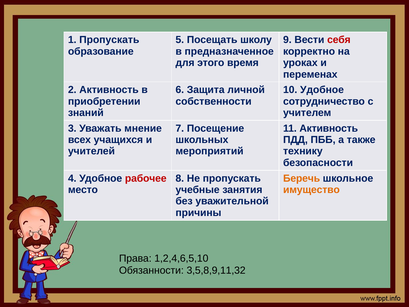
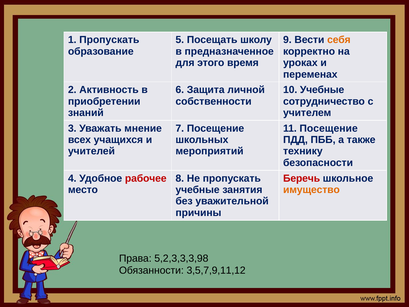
себя colour: red -> orange (339, 40)
10 Удобное: Удобное -> Учебные (322, 90)
11 Активность: Активность -> Посещение (329, 128)
Беречь colour: orange -> red (302, 178)
1,2,4,6,5,10: 1,2,4,6,5,10 -> 5,2,3,3,3,98 (181, 258)
3,5,8,9,11,32: 3,5,8,9,11,32 -> 3,5,7,9,11,12 (216, 270)
